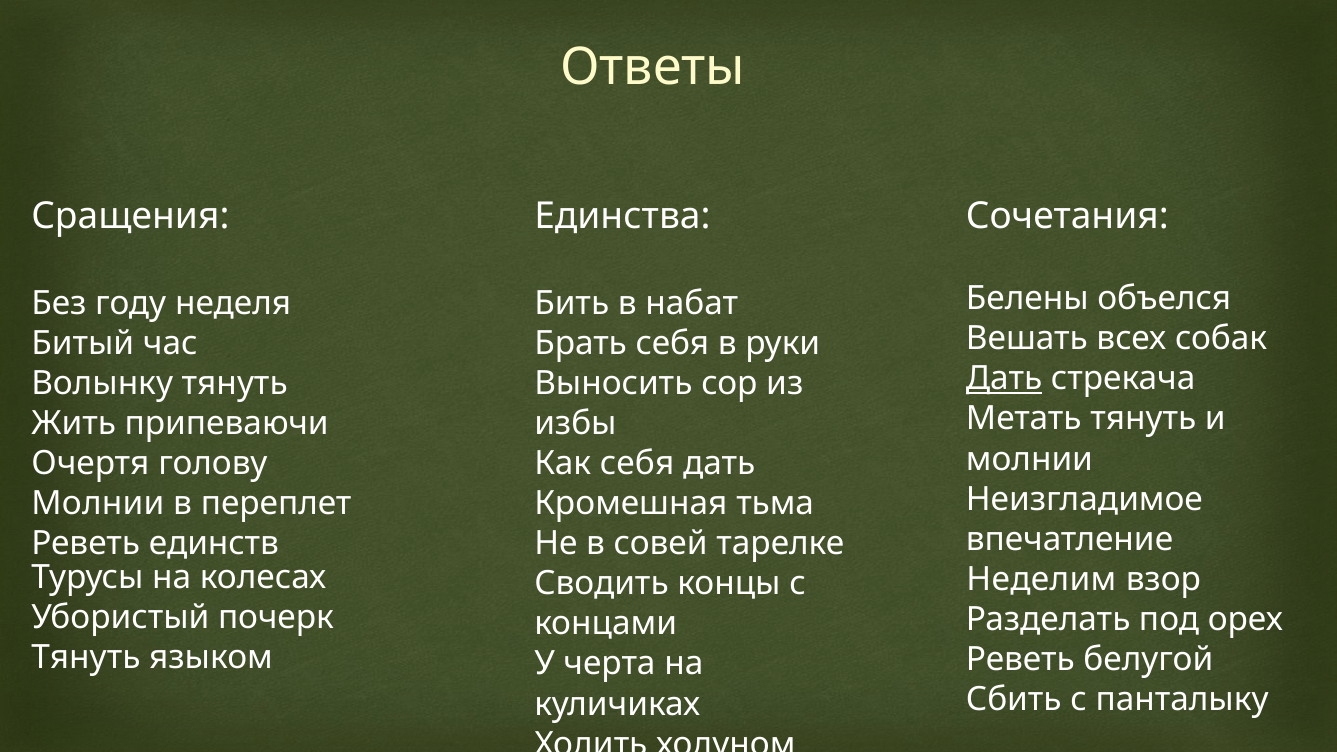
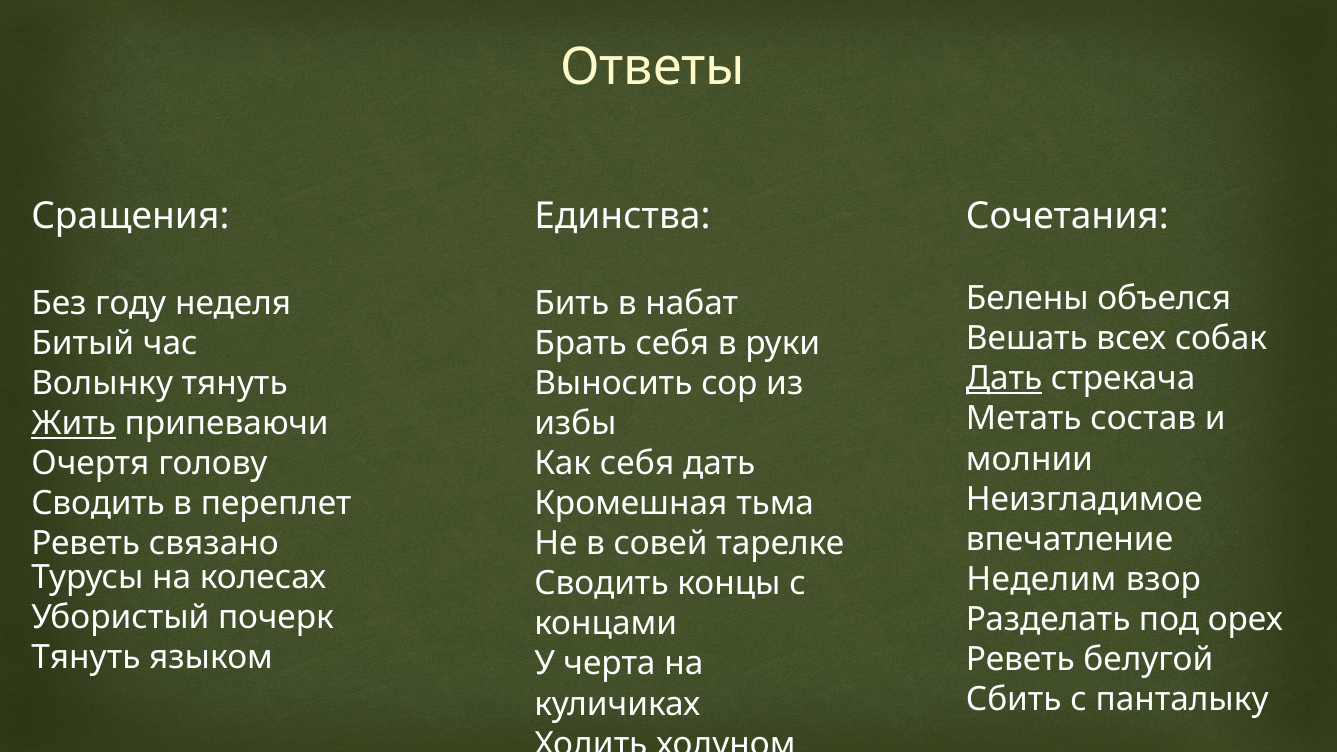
Метать тянуть: тянуть -> состав (1143, 419)
Жить underline: none -> present (74, 423)
Молнии: Молнии -> Сводить (98, 504)
единств: единств -> связано (214, 544)
